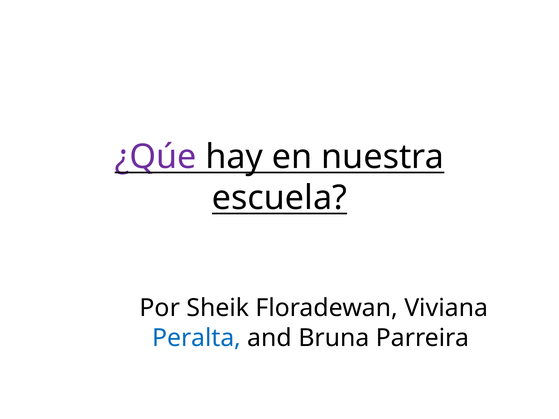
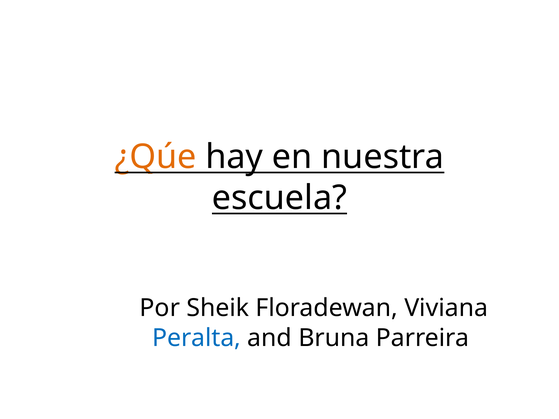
¿Qúe colour: purple -> orange (156, 157)
